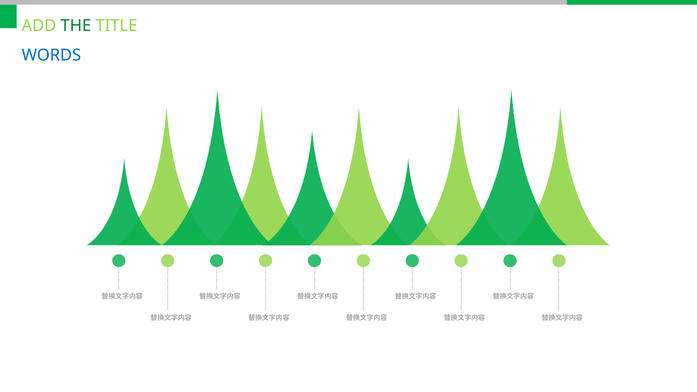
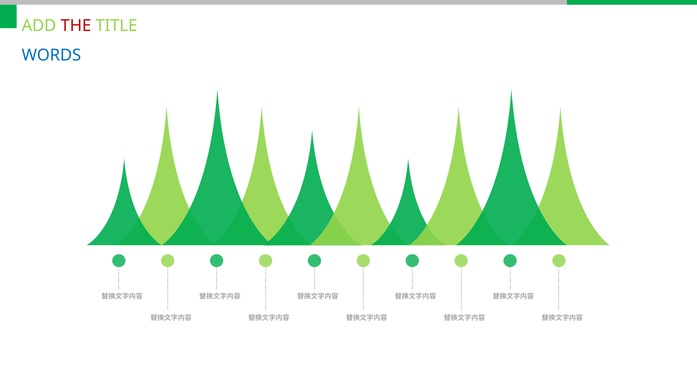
THE colour: green -> red (76, 26)
